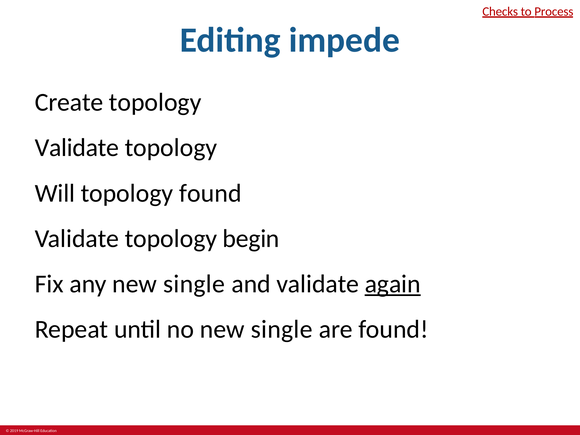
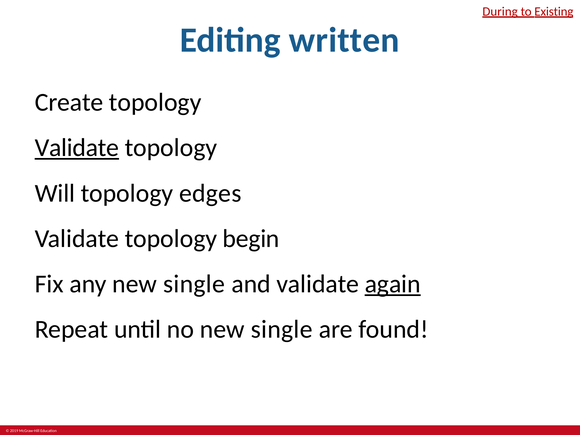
Checks: Checks -> During (500, 11)
Process: Process -> Existing (554, 11)
impede: impede -> written (344, 40)
Validate underline: none -> present (77, 148)
topology found: found -> edges (210, 193)
